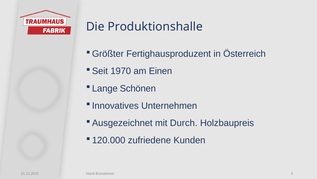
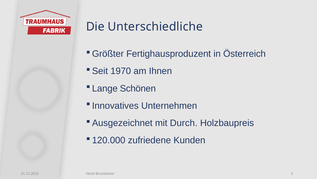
Produktionshalle: Produktionshalle -> Unterschiedliche (155, 27)
Einen: Einen -> Ihnen (160, 71)
